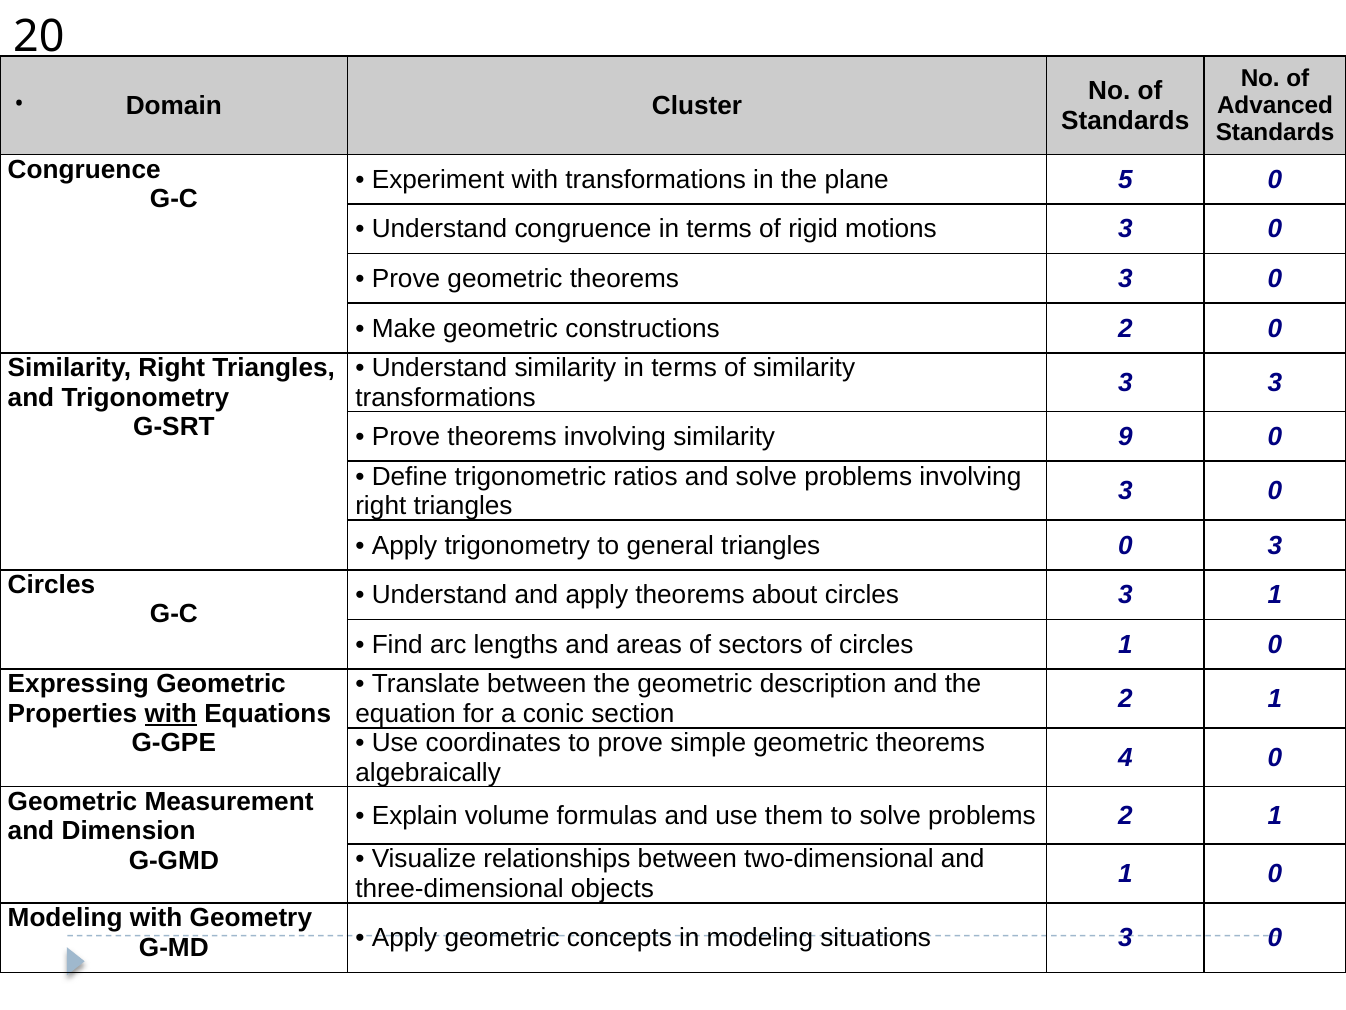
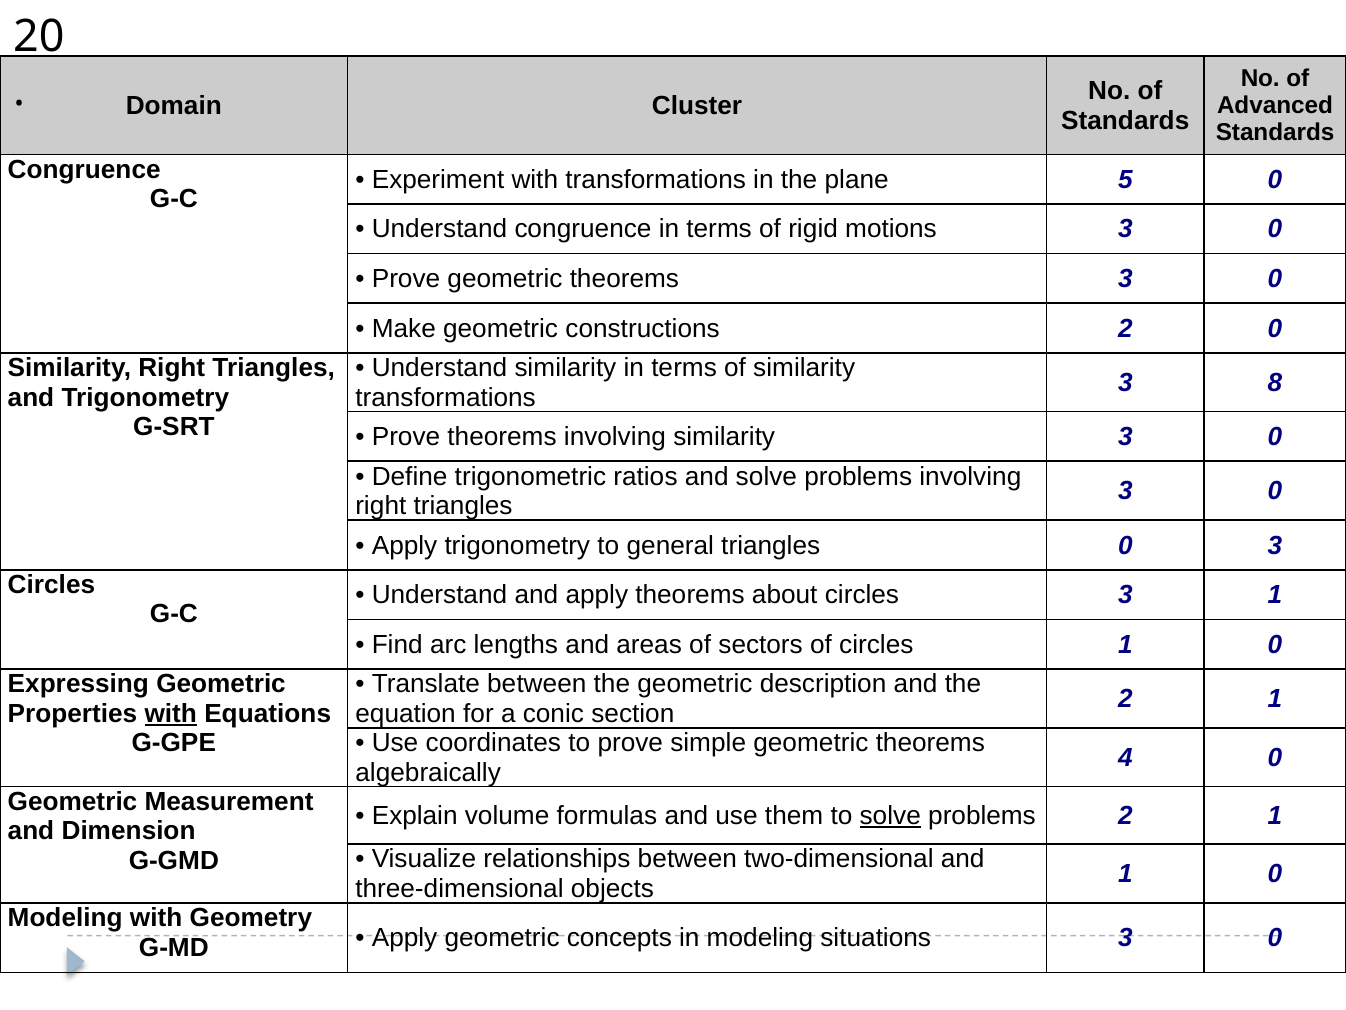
3 3: 3 -> 8 (1275, 382)
similarity 9: 9 -> 3 (1125, 437)
solve underline: none -> present (890, 815)
